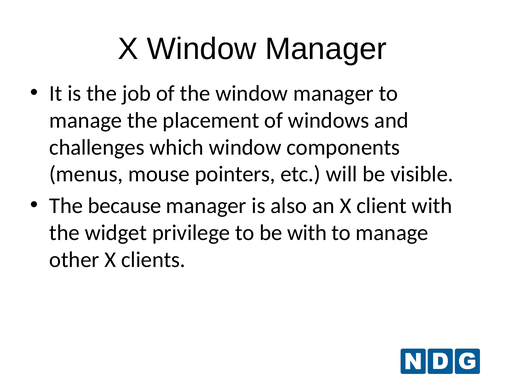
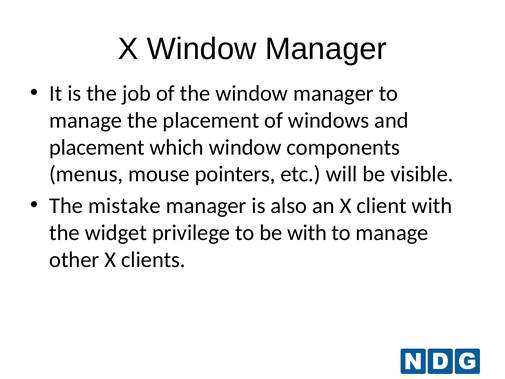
challenges: challenges -> placement (97, 147)
because: because -> mistake (124, 206)
